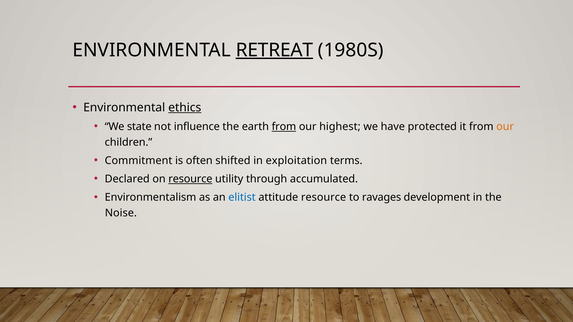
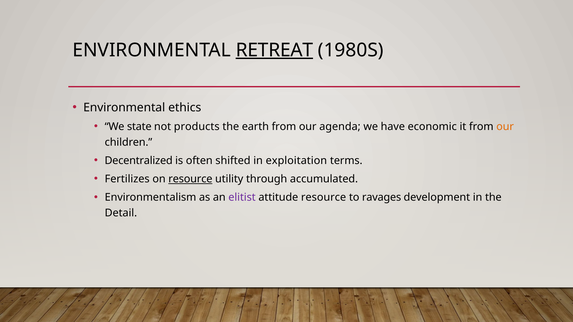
ethics underline: present -> none (185, 108)
influence: influence -> products (197, 127)
from underline: present -> none (284, 127)
highest: highest -> agenda (340, 127)
protected: protected -> economic (432, 127)
Commitment: Commitment -> Decentralized (139, 161)
Declared: Declared -> Fertilizes (127, 179)
elitist colour: blue -> purple (242, 198)
Noise: Noise -> Detail (121, 213)
